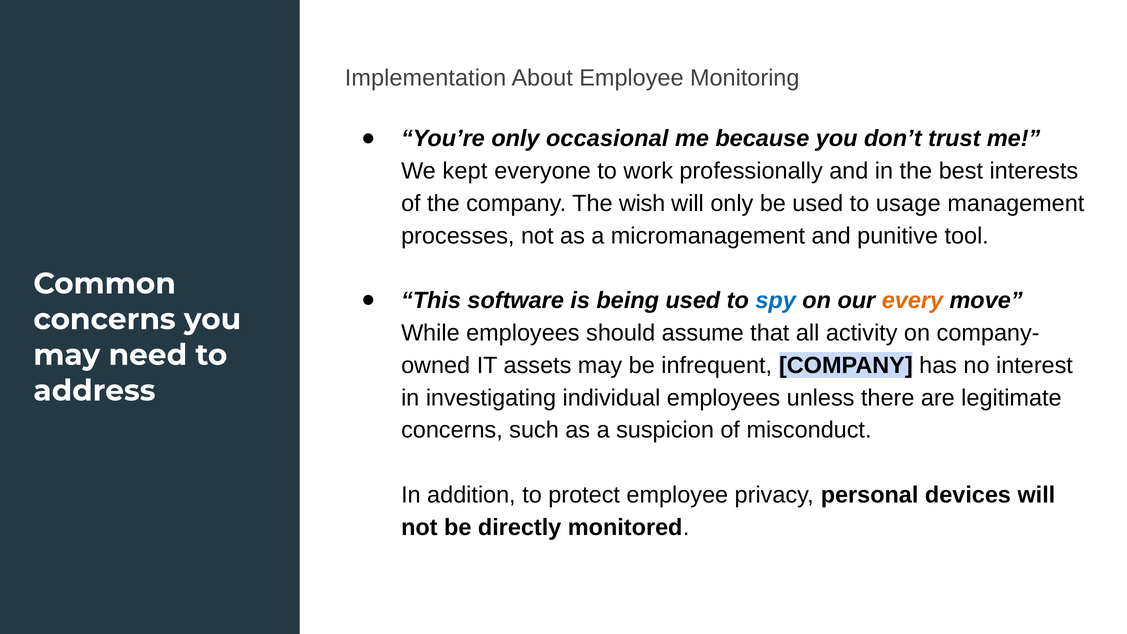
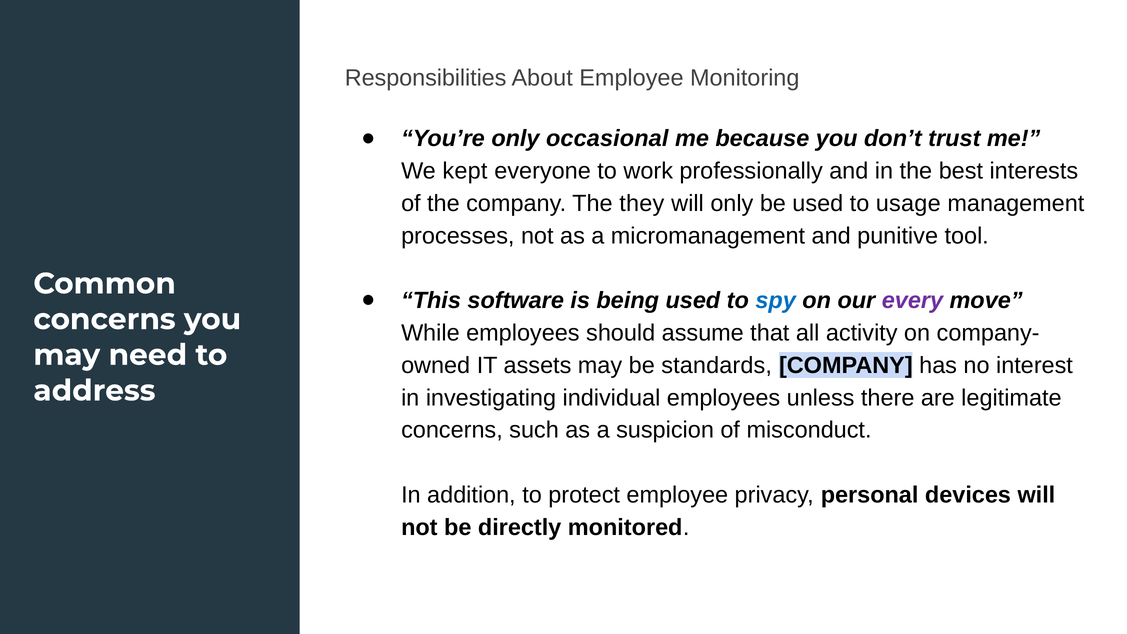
Implementation: Implementation -> Responsibilities (426, 78)
wish: wish -> they (642, 203)
every colour: orange -> purple (912, 301)
infrequent: infrequent -> standards (717, 365)
